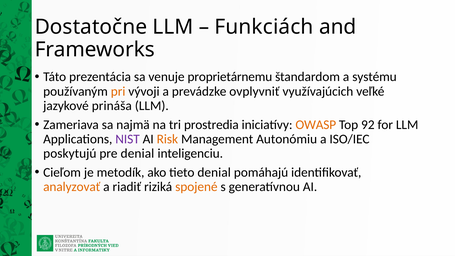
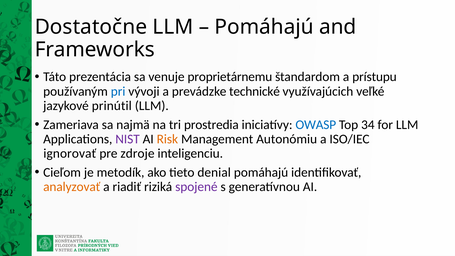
Funkciách: Funkciách -> Pomáhajú (264, 27)
systému: systému -> prístupu (374, 77)
pri colour: orange -> blue (118, 91)
ovplyvniť: ovplyvniť -> technické (255, 91)
prináša: prináša -> prinútil (112, 106)
OWASP colour: orange -> blue (316, 125)
92: 92 -> 34 (368, 125)
poskytujú: poskytujú -> ignorovať (70, 153)
pre denial: denial -> zdroje (137, 153)
spojené colour: orange -> purple (196, 187)
